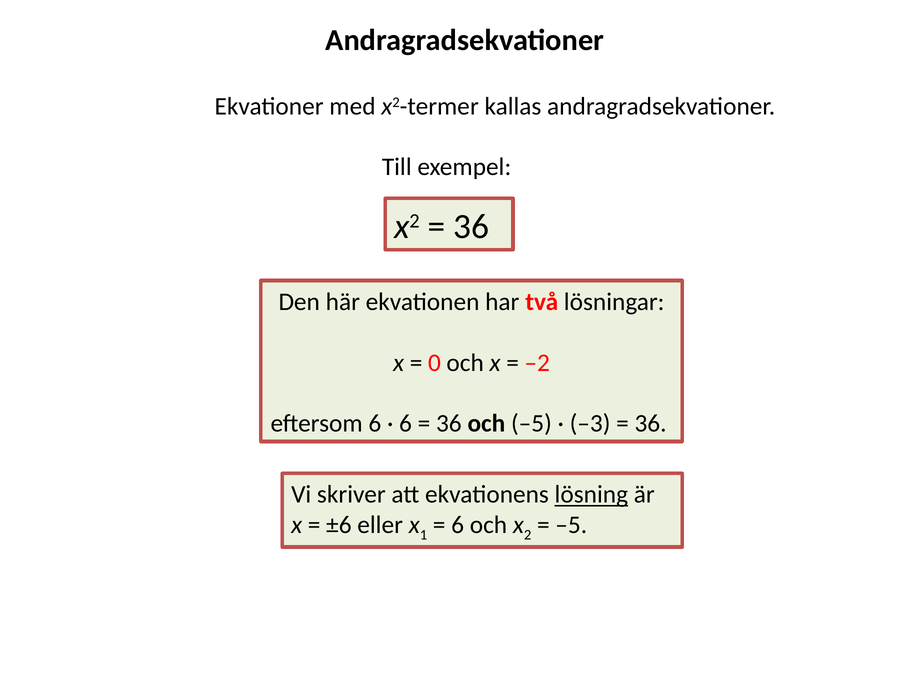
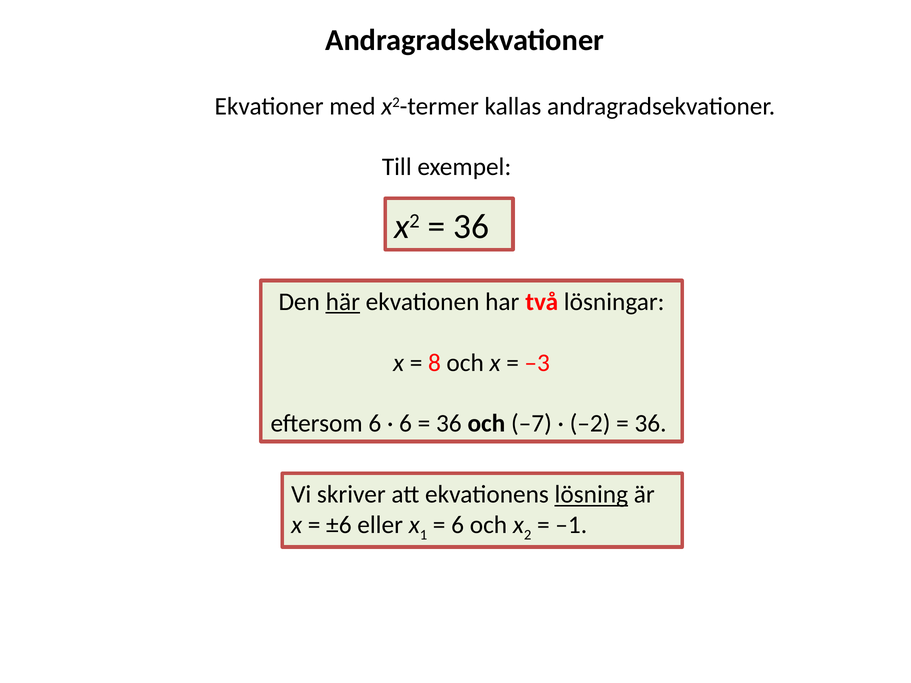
här underline: none -> present (343, 302)
0: 0 -> 8 (434, 363)
–2: –2 -> –3 (537, 363)
och –5: –5 -> –7 (531, 424)
–3: –3 -> –2 (590, 424)
–5: –5 -> –1 (571, 525)
